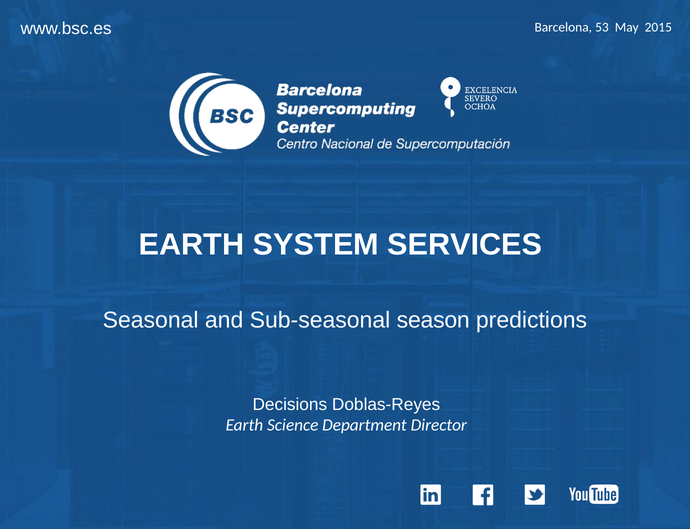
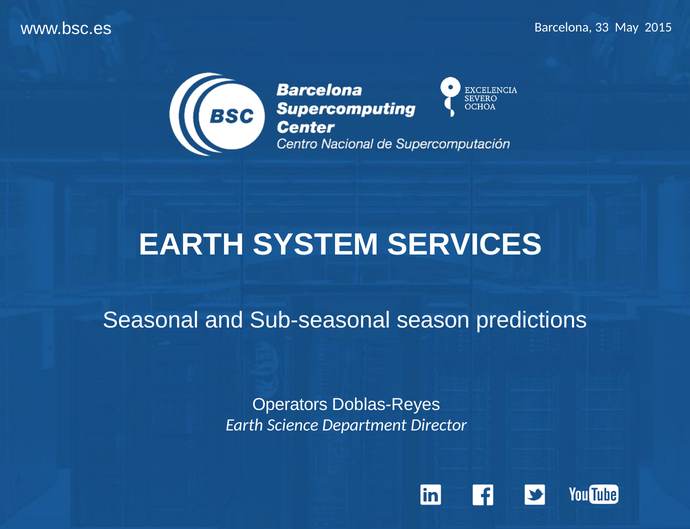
53: 53 -> 33 (602, 27)
Decisions: Decisions -> Operators (290, 405)
